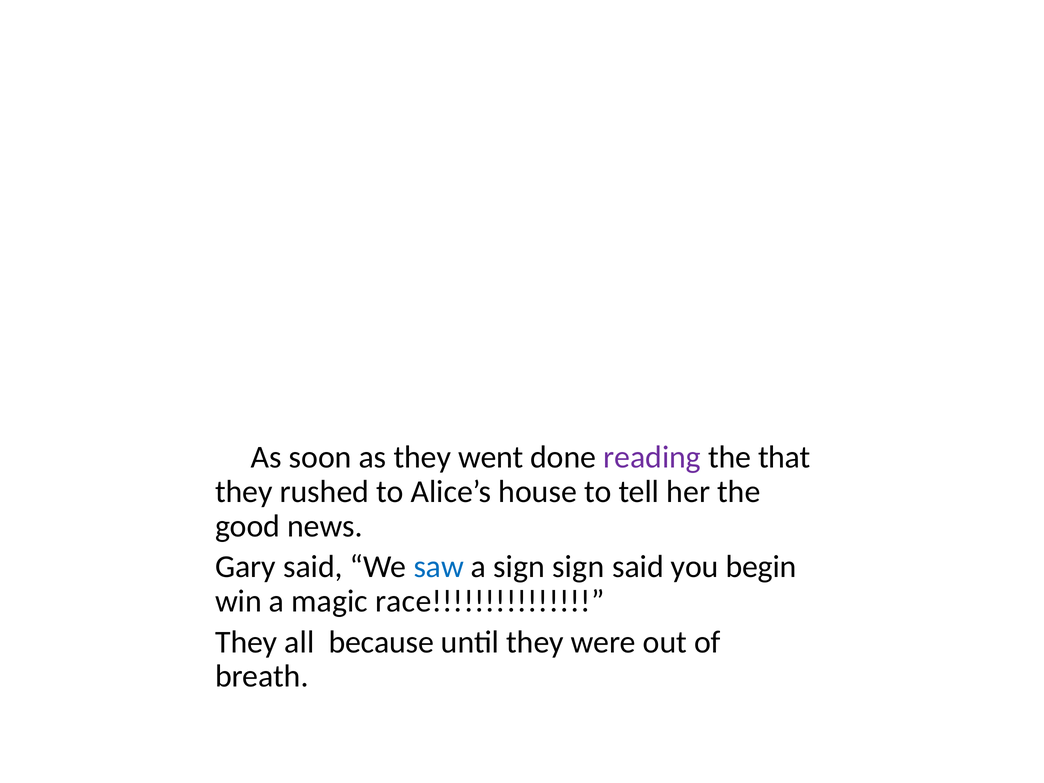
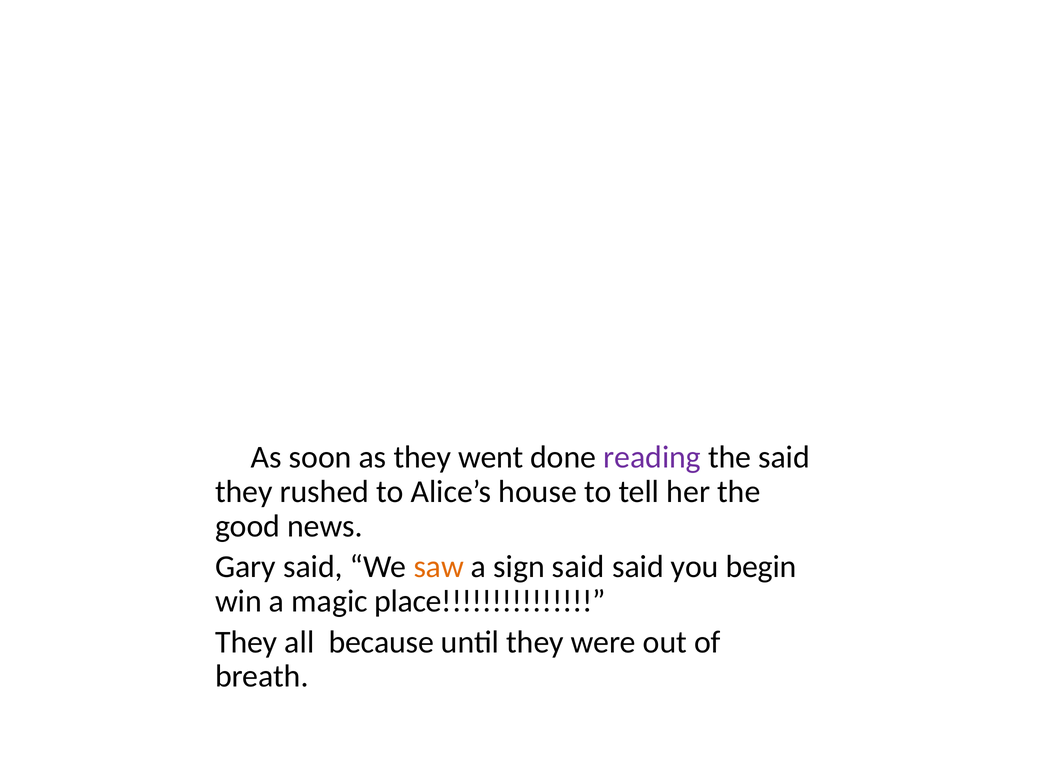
the that: that -> said (784, 457)
saw colour: blue -> orange (439, 567)
sign sign: sign -> said (578, 567)
race: race -> place (490, 601)
